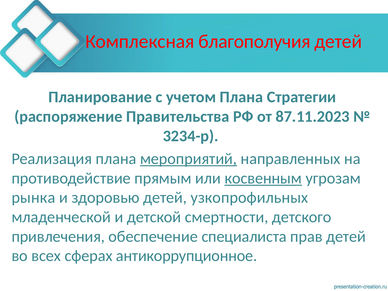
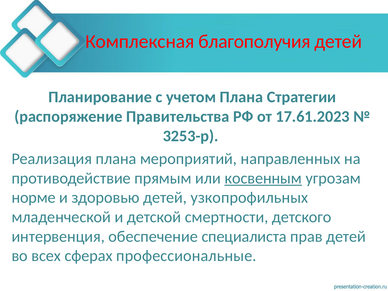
87.11.2023: 87.11.2023 -> 17.61.2023 (313, 117)
3234-р: 3234-р -> 3253-р (191, 136)
мероприятий underline: present -> none (188, 159)
рынка: рынка -> норме (34, 198)
привлечения: привлечения -> интервенция (58, 236)
антикоррупционное: антикоррупционное -> профессиональные (186, 256)
